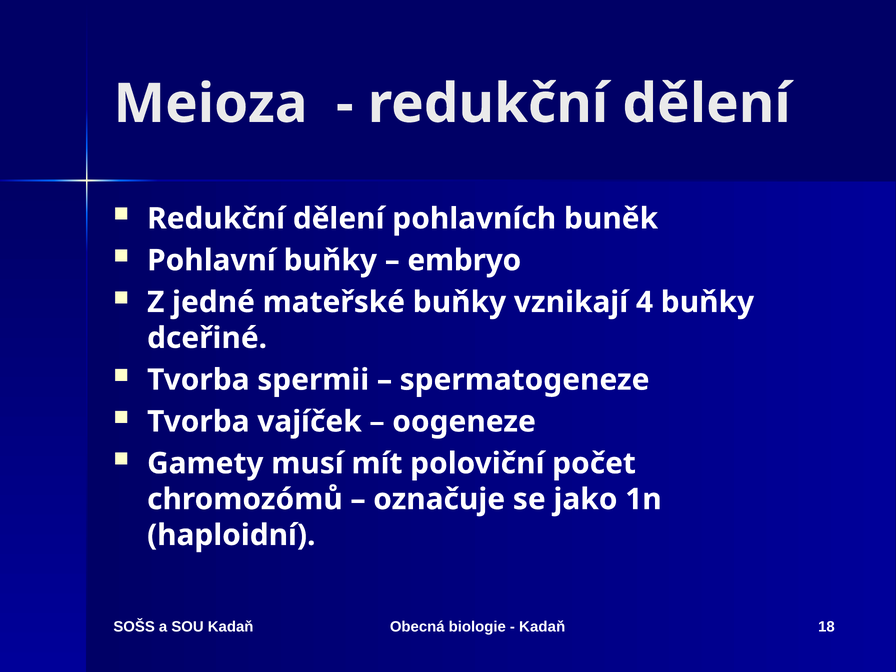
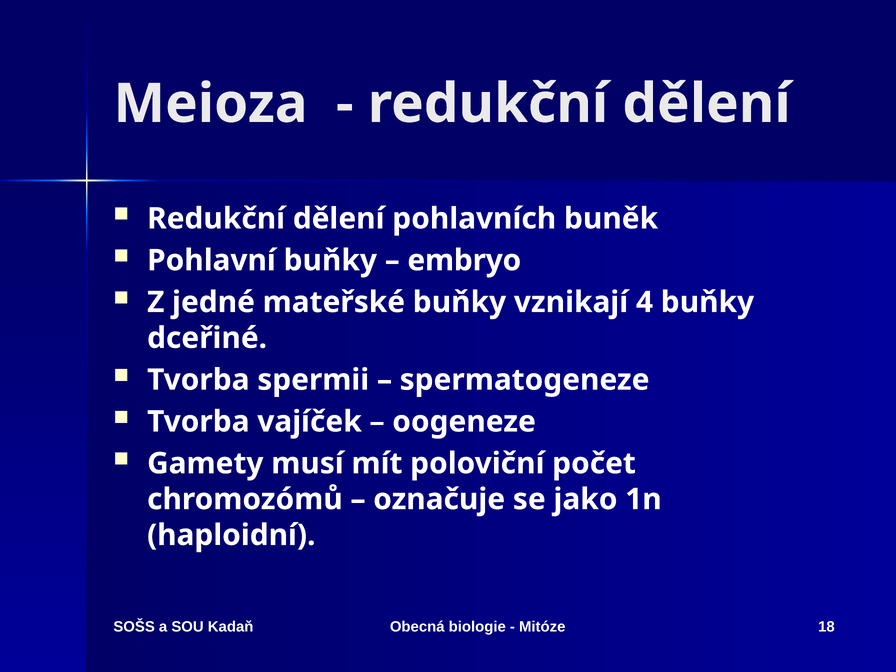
Kadaň: Kadaň -> Mitóze (542, 627)
